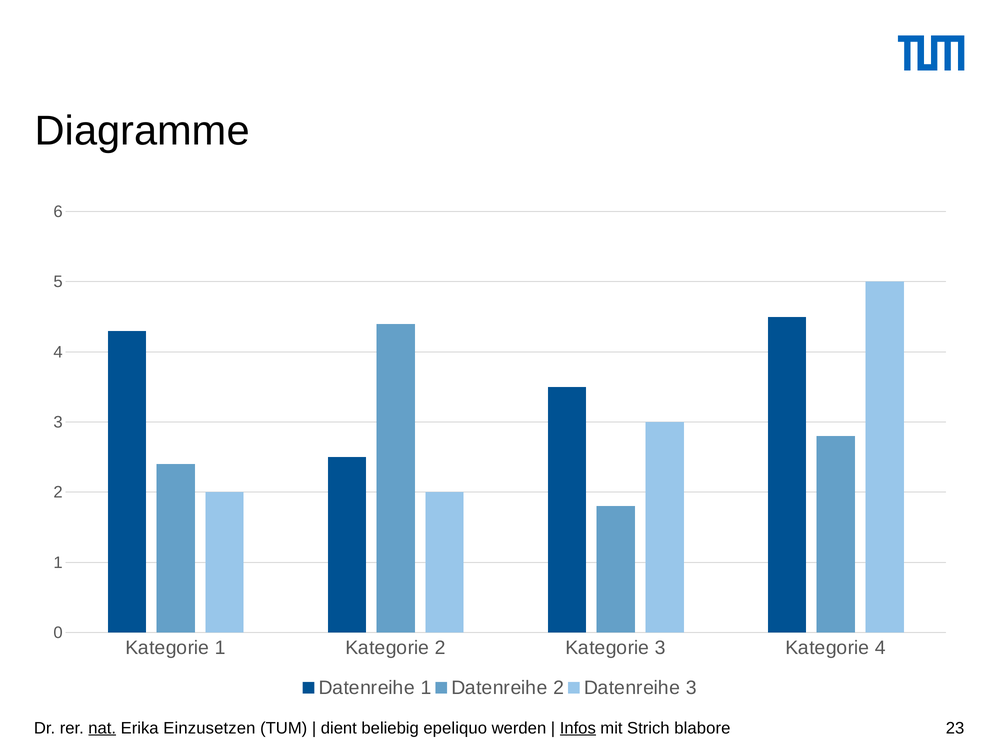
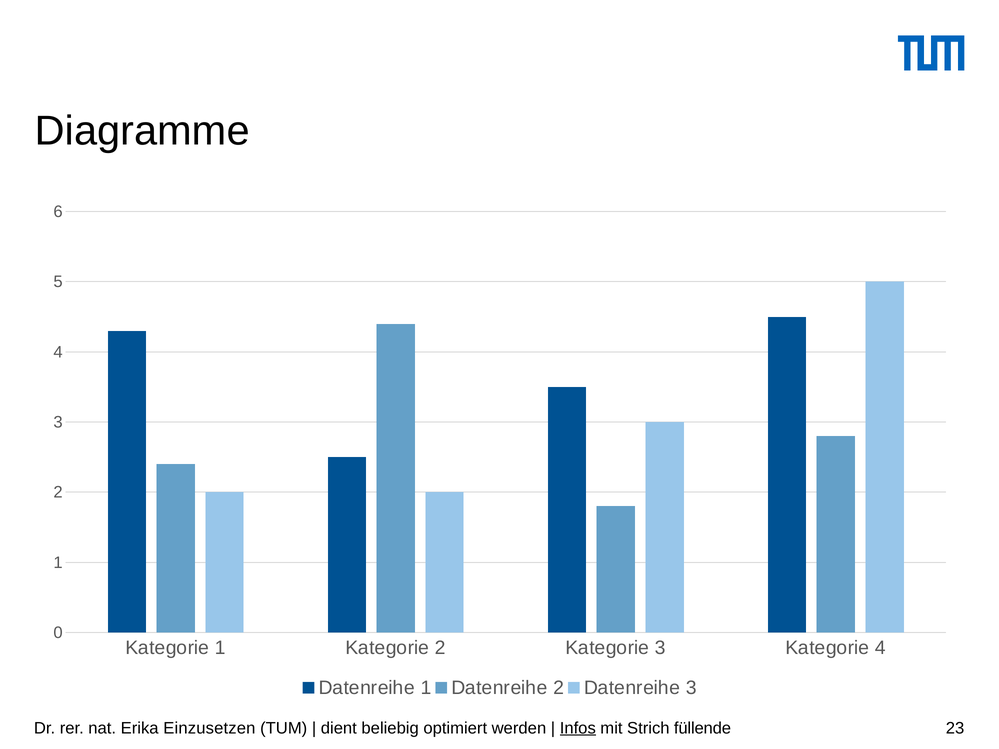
nat underline: present -> none (102, 728)
epeliquo: epeliquo -> optimiert (455, 728)
blabore: blabore -> füllende (702, 728)
